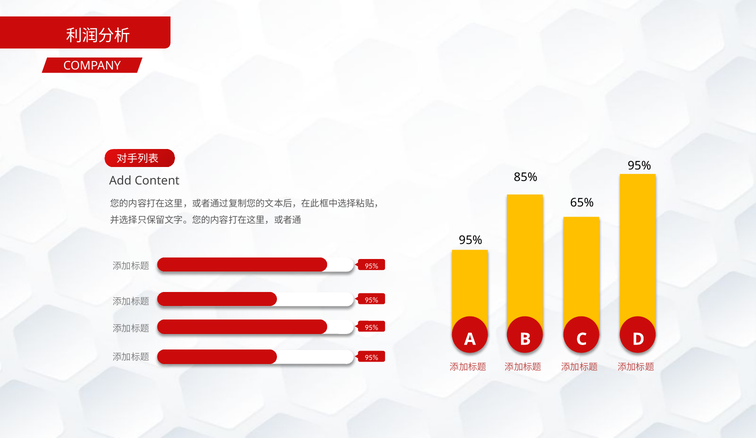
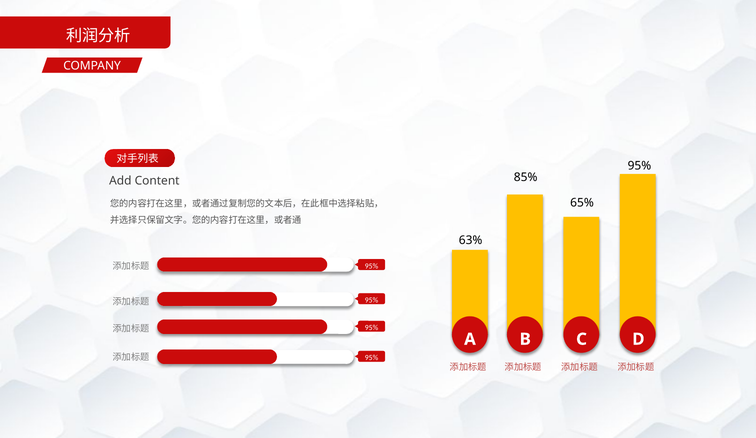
95%: 95% -> 63% (471, 240)
